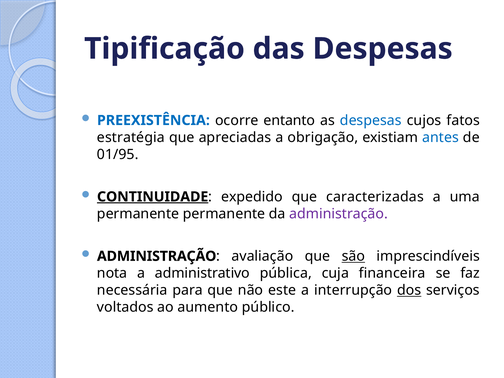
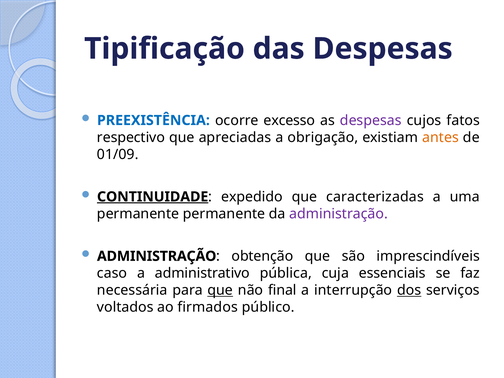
entanto: entanto -> excesso (289, 120)
despesas colour: blue -> purple (371, 120)
estratégia: estratégia -> respectivo (131, 137)
antes colour: blue -> orange (441, 137)
01/95: 01/95 -> 01/09 (118, 154)
avaliação: avaliação -> obtenção (262, 256)
são underline: present -> none (353, 256)
nota: nota -> caso (112, 273)
financeira: financeira -> essenciais (392, 273)
que underline: none -> present (220, 290)
este: este -> final (282, 290)
aumento: aumento -> firmados (208, 307)
